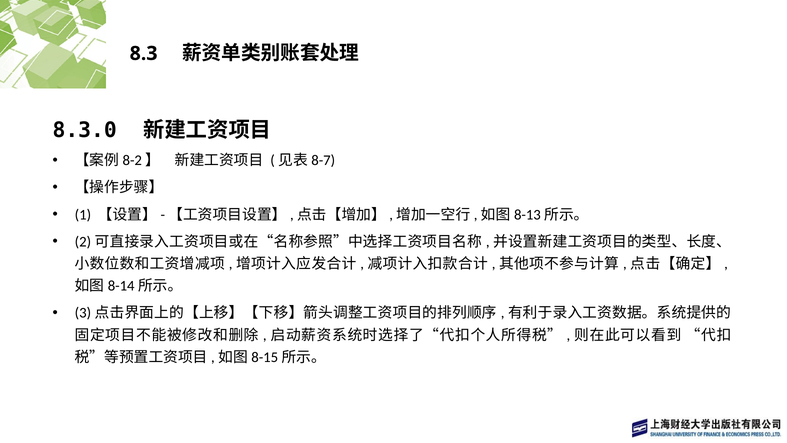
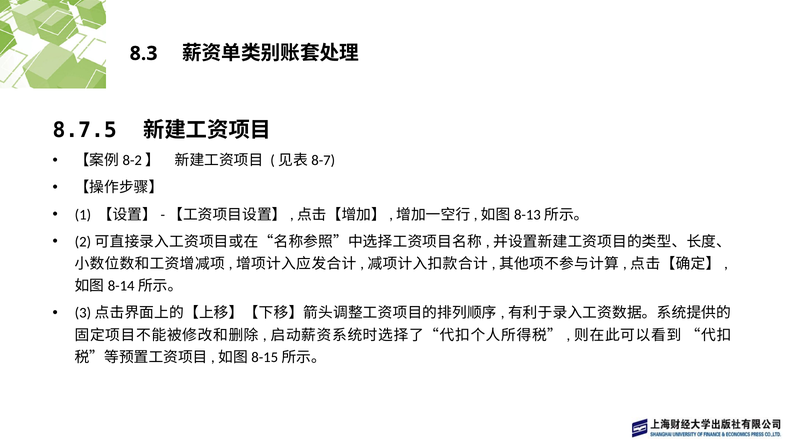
8.3.0: 8.3.0 -> 8.7.5 (85, 130)
